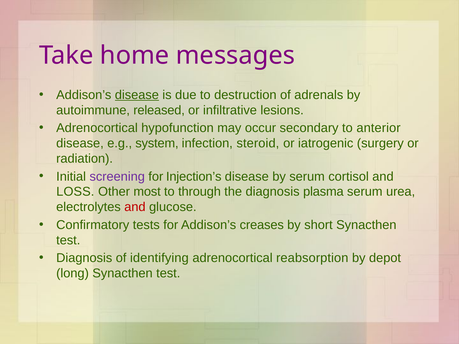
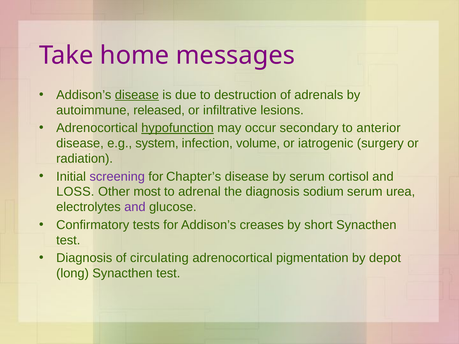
hypofunction underline: none -> present (178, 128)
steroid: steroid -> volume (258, 143)
Injection’s: Injection’s -> Chapter’s (194, 177)
through: through -> adrenal (199, 192)
plasma: plasma -> sodium (323, 192)
and colour: red -> purple (135, 207)
identifying: identifying -> circulating (159, 258)
reabsorption: reabsorption -> pigmentation (312, 258)
